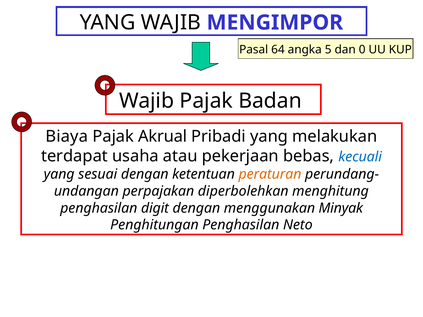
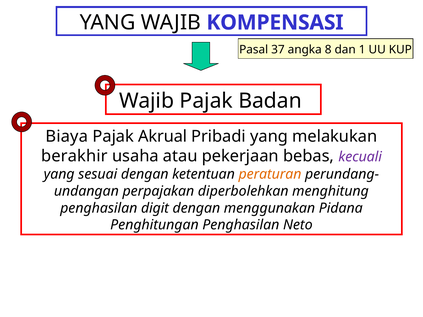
MENGIMPOR: MENGIMPOR -> KOMPENSASI (275, 23)
64: 64 -> 37 (278, 50)
5: 5 -> 8 (328, 50)
0: 0 -> 1 (362, 50)
terdapat: terdapat -> berakhir (74, 156)
kecuali colour: blue -> purple (360, 157)
Minyak: Minyak -> Pidana (341, 208)
